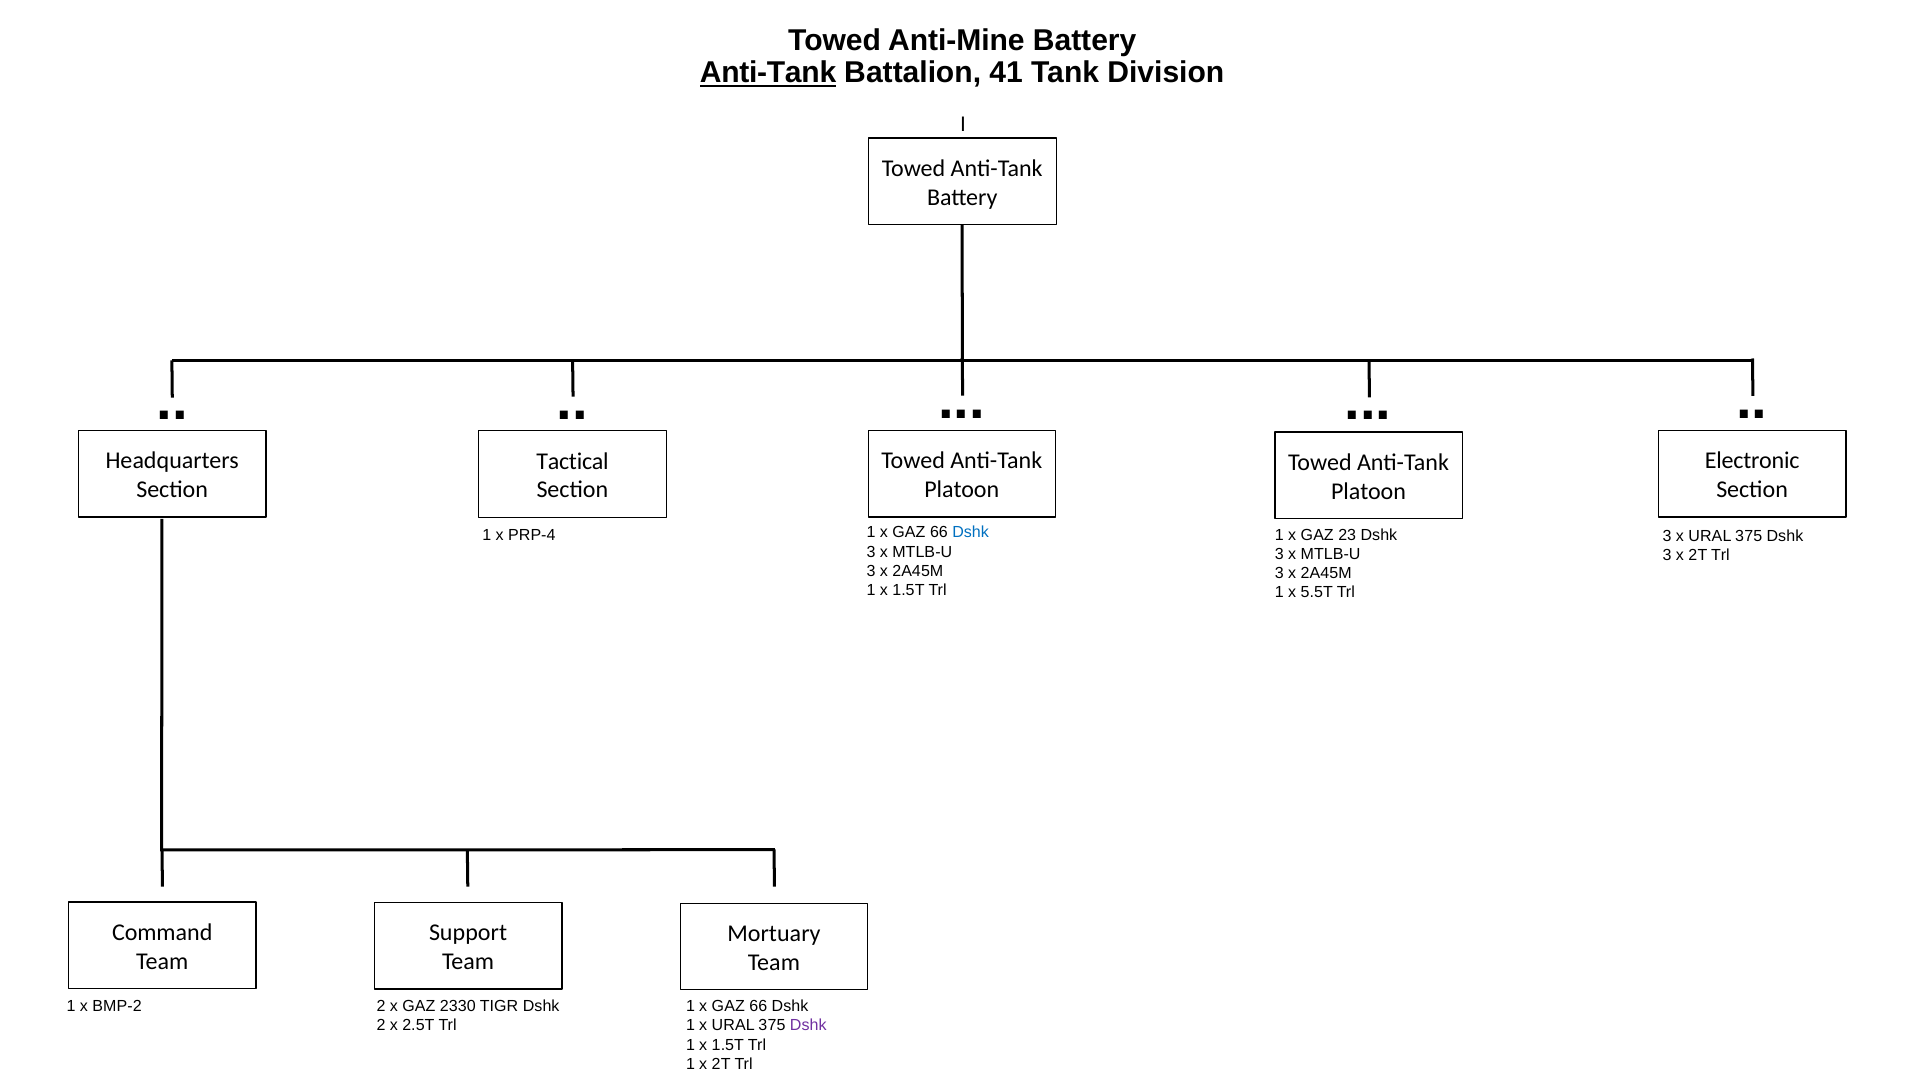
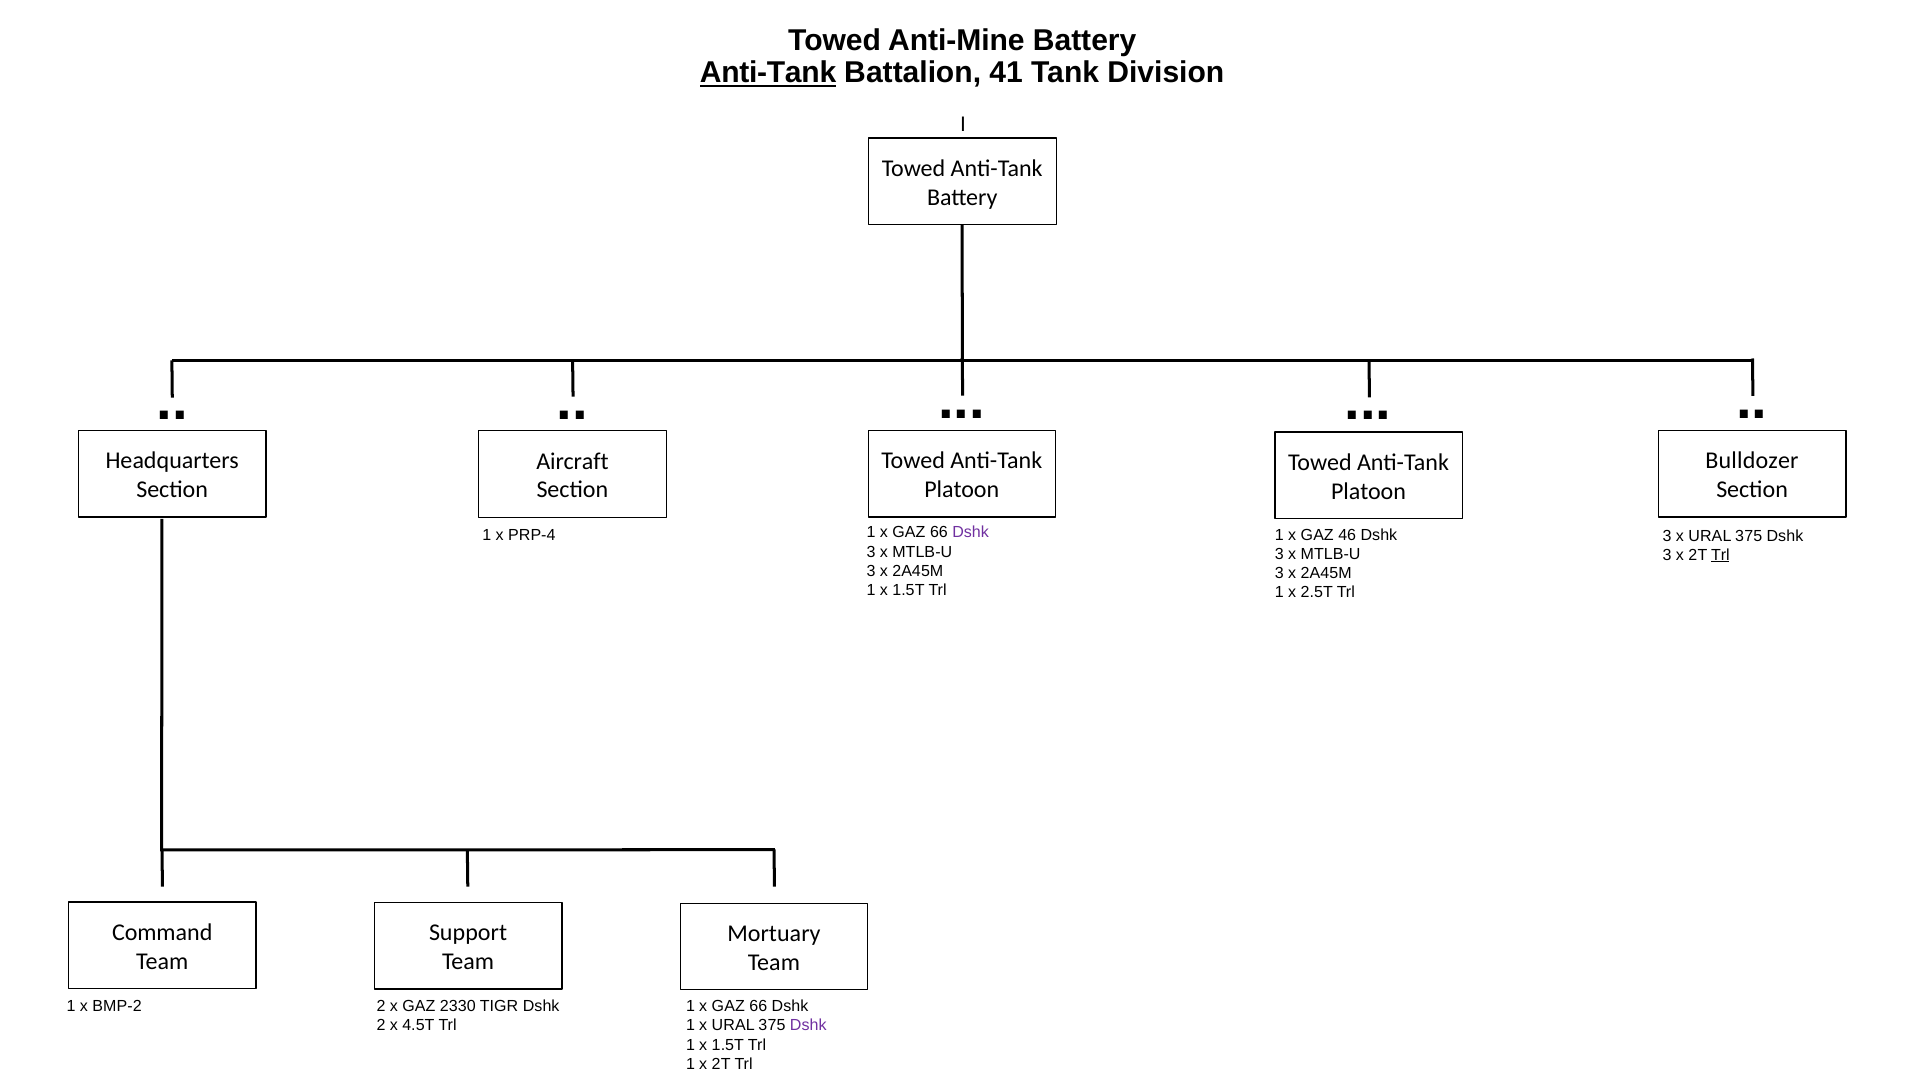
Electronic: Electronic -> Bulldozer (1752, 461)
Tactical: Tactical -> Aircraft (572, 461)
Dshk colour: blue -> purple (971, 533)
23: 23 -> 46 (1347, 535)
Trl underline: none -> present (1720, 555)
5.5T: 5.5T -> 2.5T (1317, 593)
2.5T: 2.5T -> 4.5T (418, 1026)
